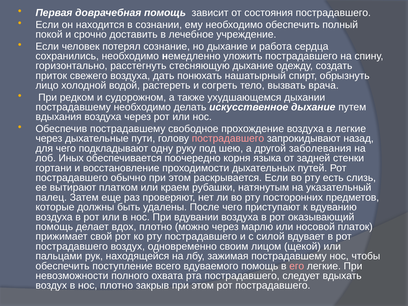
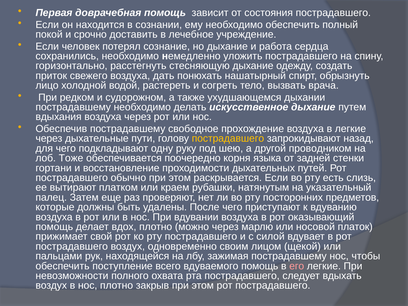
пострадавшего colour: pink -> yellow (228, 139)
заболевания: заболевания -> проводником (320, 148)
Иных: Иных -> Тоже (71, 158)
